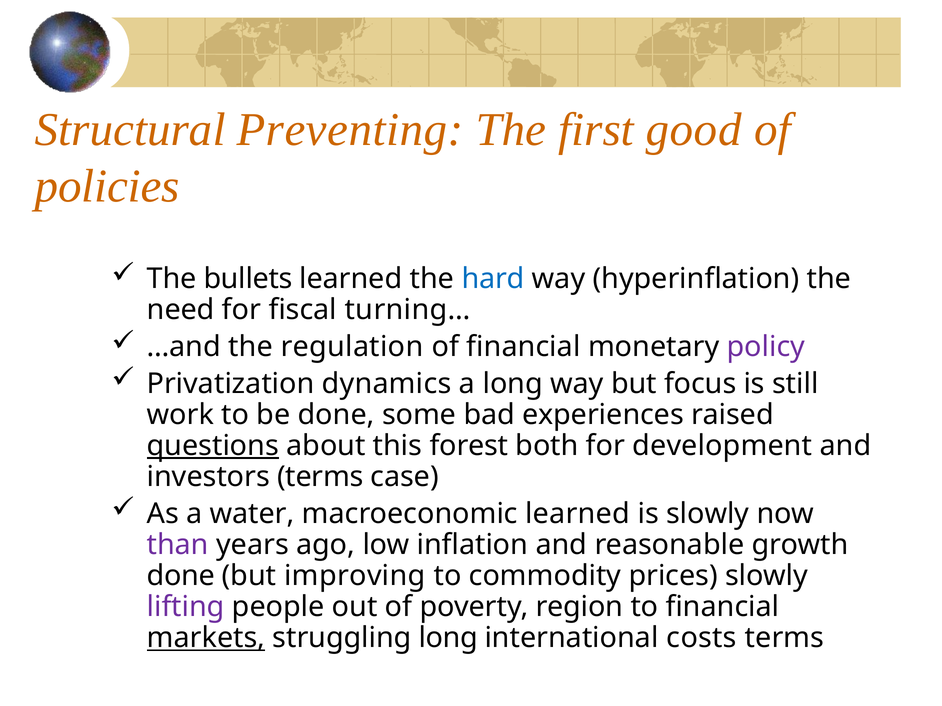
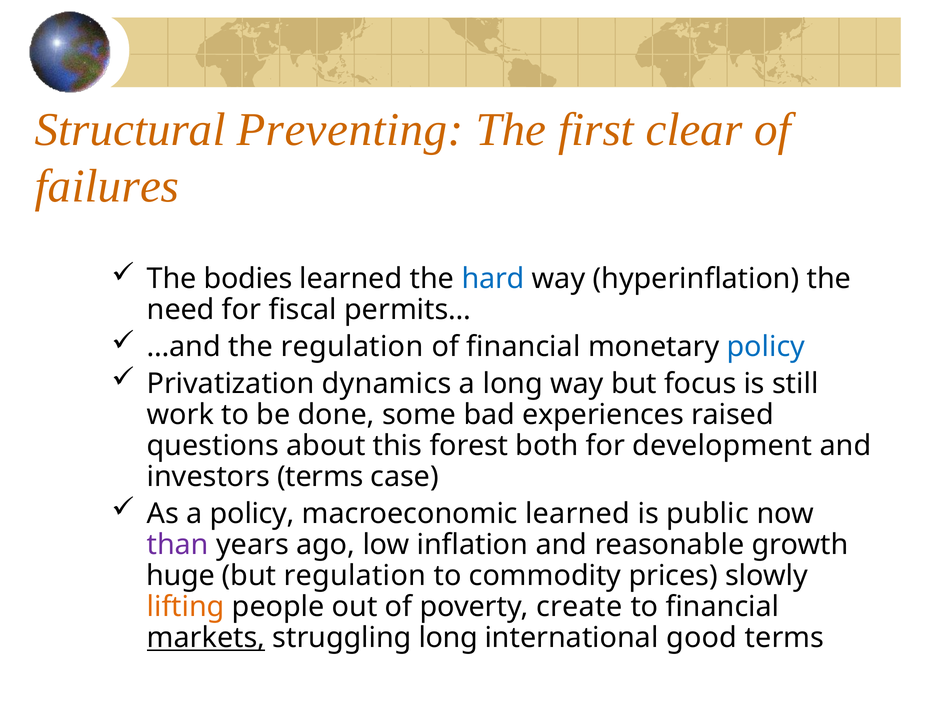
good: good -> clear (694, 130)
policies: policies -> failures (107, 186)
bullets: bullets -> bodies (248, 279)
turning…: turning… -> permits… (408, 310)
policy colour: purple -> blue (766, 347)
questions underline: present -> none (213, 446)
a water: water -> policy (252, 514)
is slowly: slowly -> public (708, 514)
done: done -> huge (181, 576)
but improving: improving -> regulation (355, 576)
lifting colour: purple -> orange (186, 607)
region: region -> create (579, 607)
costs: costs -> good (702, 638)
